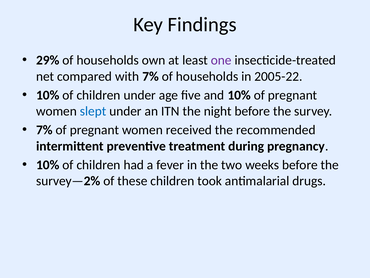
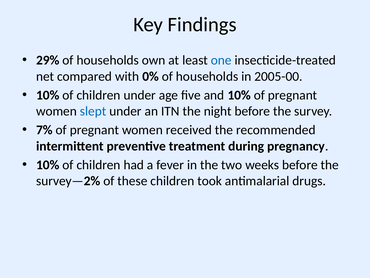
one colour: purple -> blue (221, 60)
with 7%: 7% -> 0% (151, 76)
2005-22: 2005-22 -> 2005-00 (278, 76)
